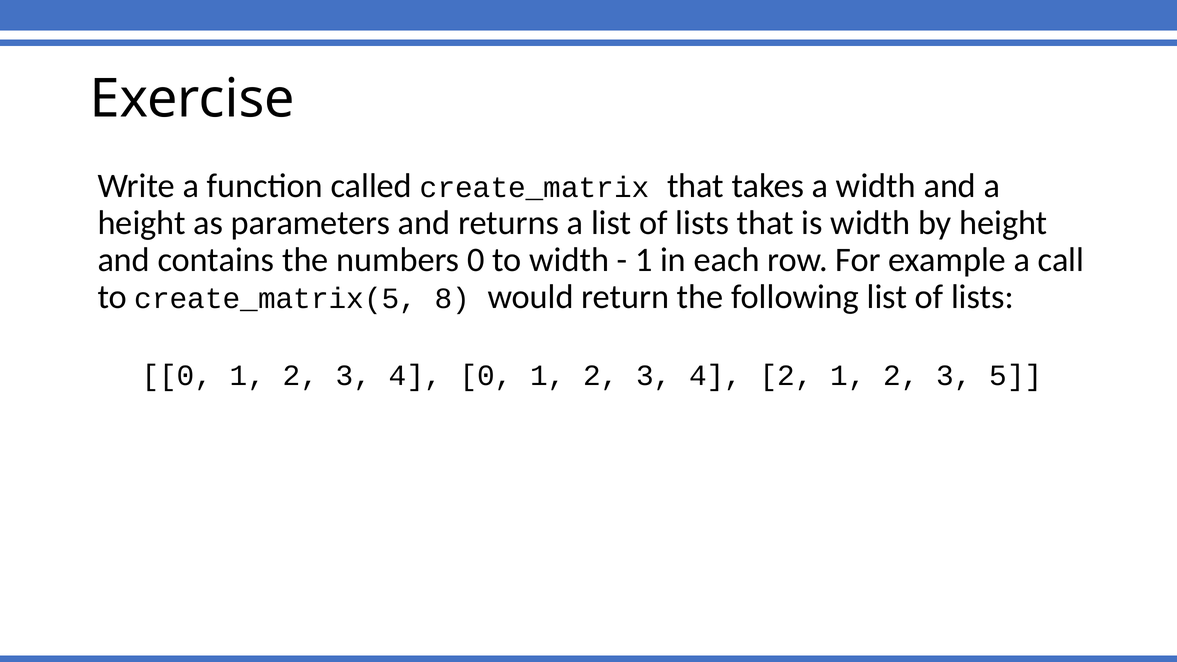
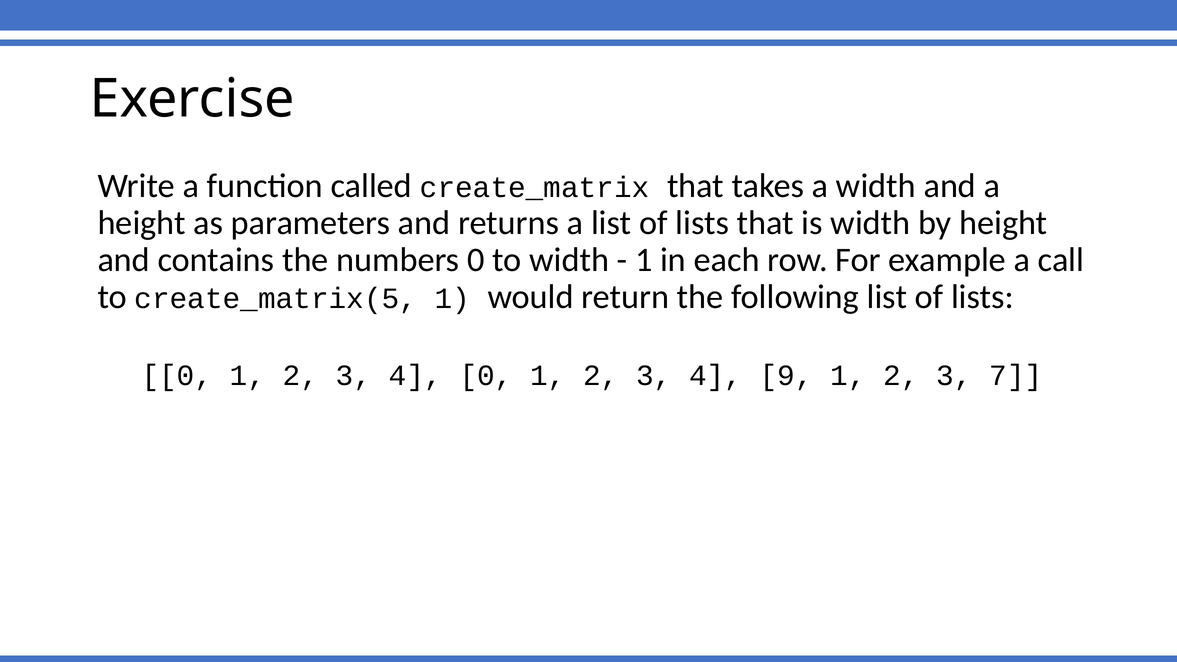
create_matrix(5 8: 8 -> 1 (452, 299)
4 2: 2 -> 9 (786, 375)
5: 5 -> 7 (1016, 375)
